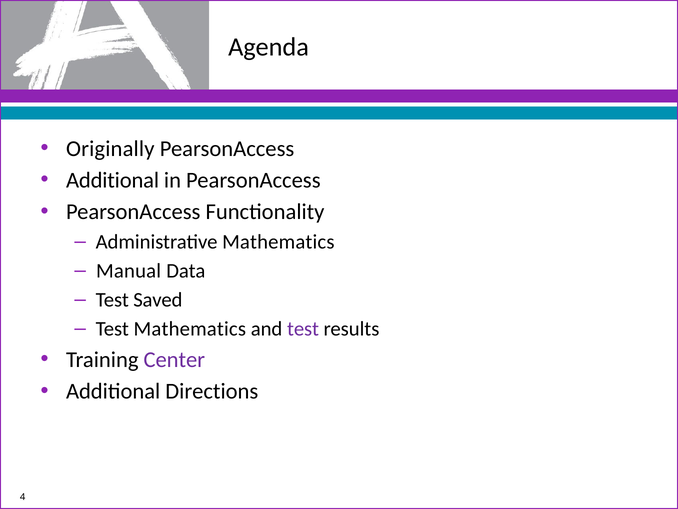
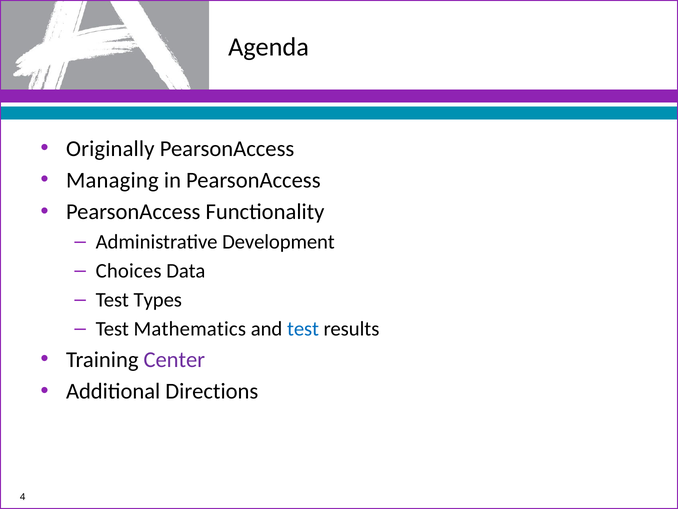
Additional: Additional -> Managing (112, 180)
Administrative Mathematics: Mathematics -> Development (278, 242)
Manual: Manual -> Choices (129, 271)
Saved: Saved -> Types (158, 300)
test colour: purple -> blue (303, 329)
